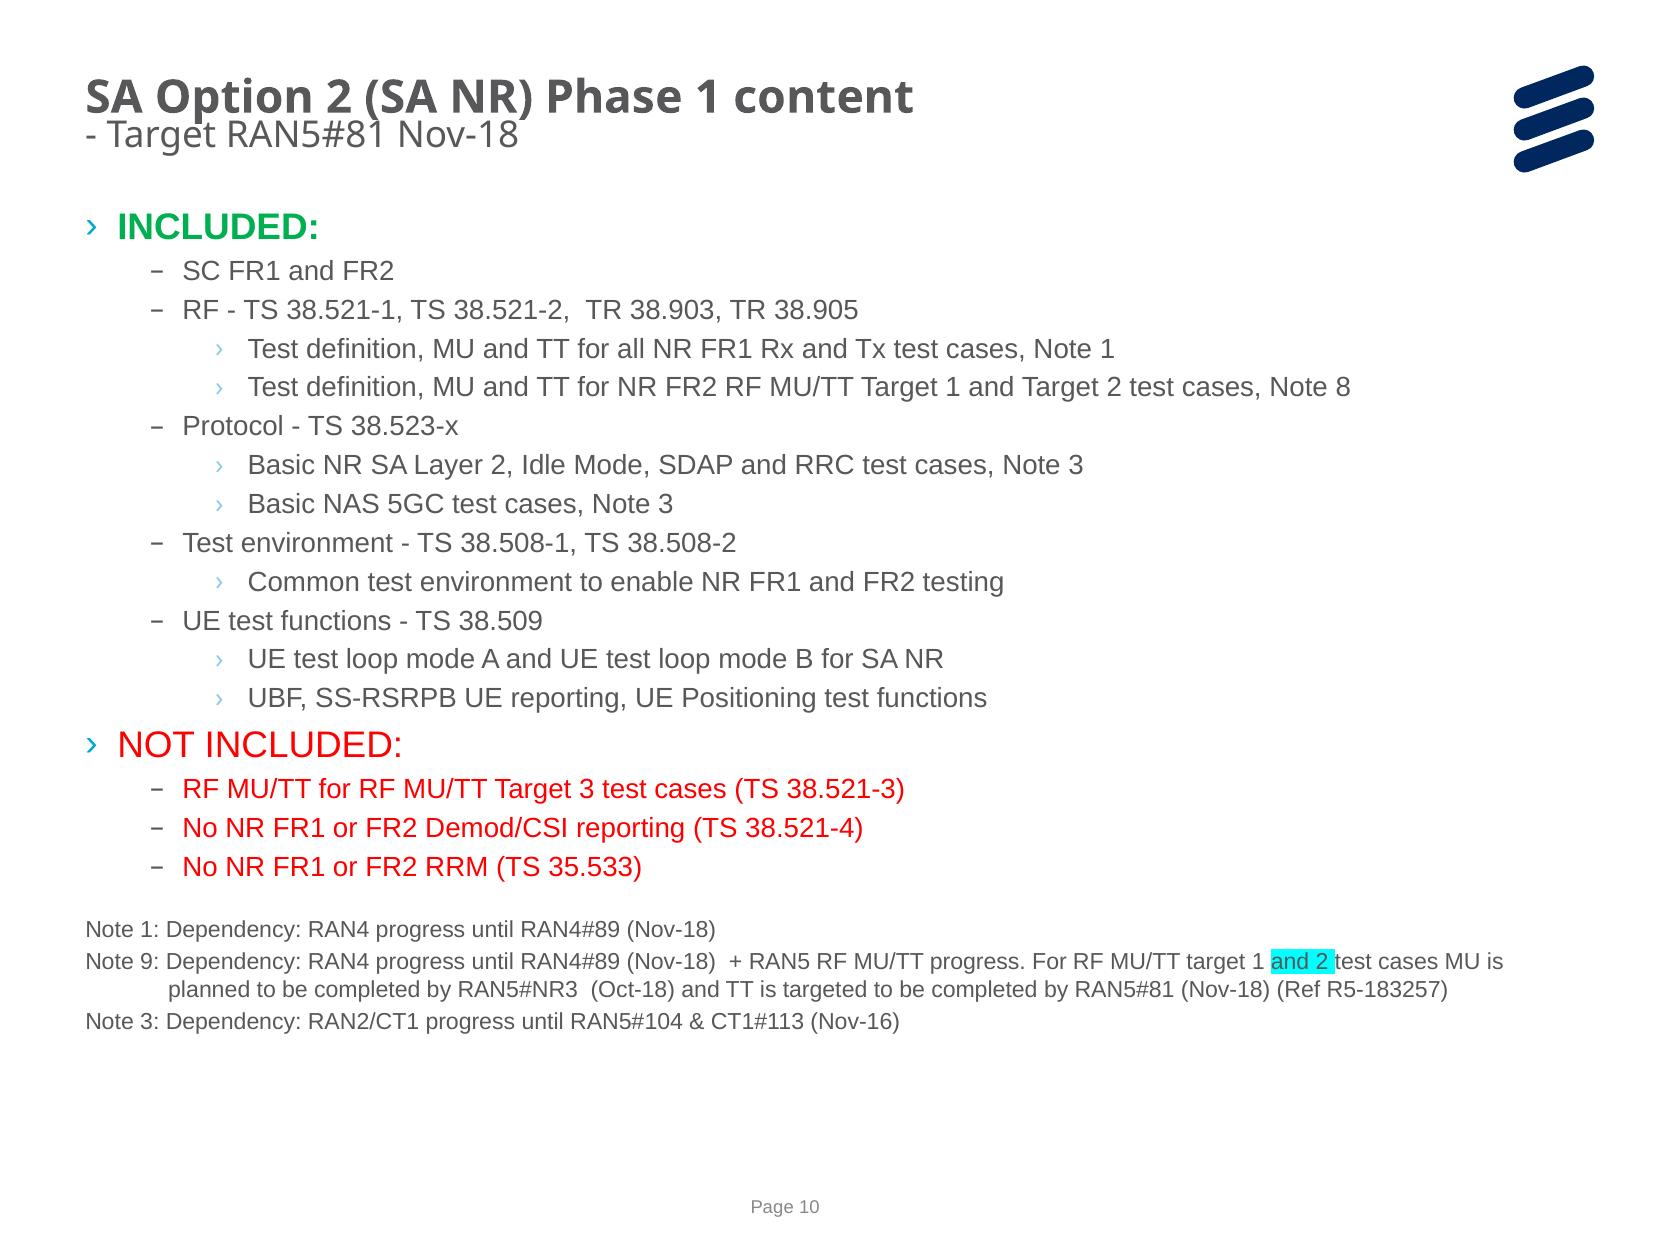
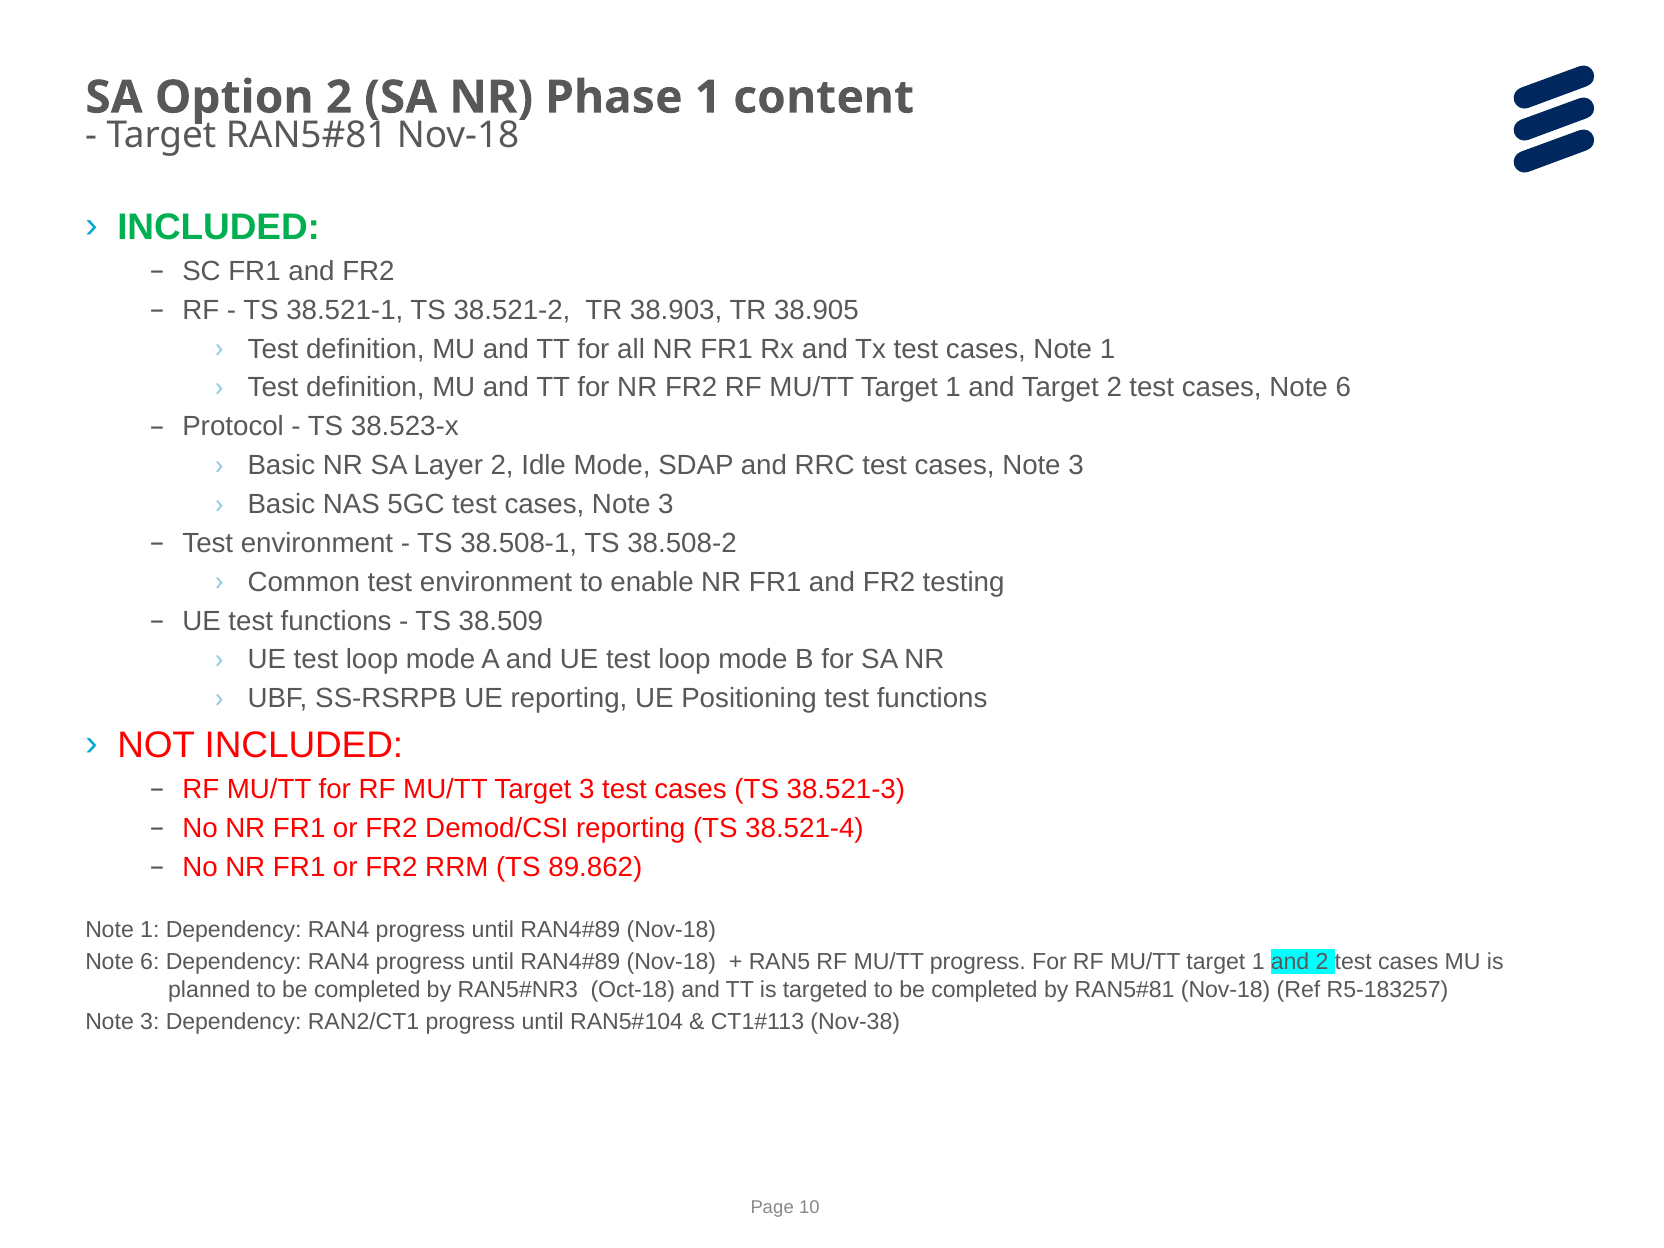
cases Note 8: 8 -> 6 (1343, 388)
35.533: 35.533 -> 89.862 (595, 867)
9: 9 -> 6 (150, 962)
Nov-16: Nov-16 -> Nov-38 (855, 1022)
